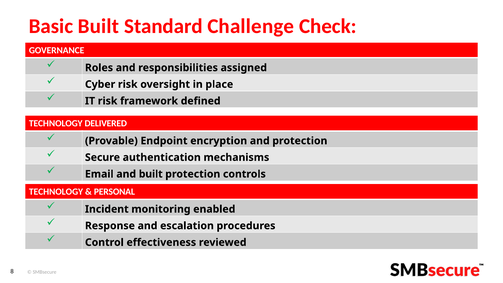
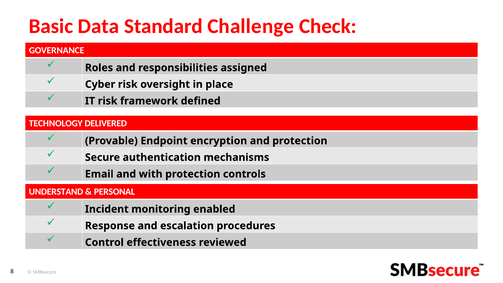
Basic Built: Built -> Data (99, 26)
and built: built -> with (151, 174)
TECHNOLOGY: TECHNOLOGY -> UNDERSTAND (56, 192)
